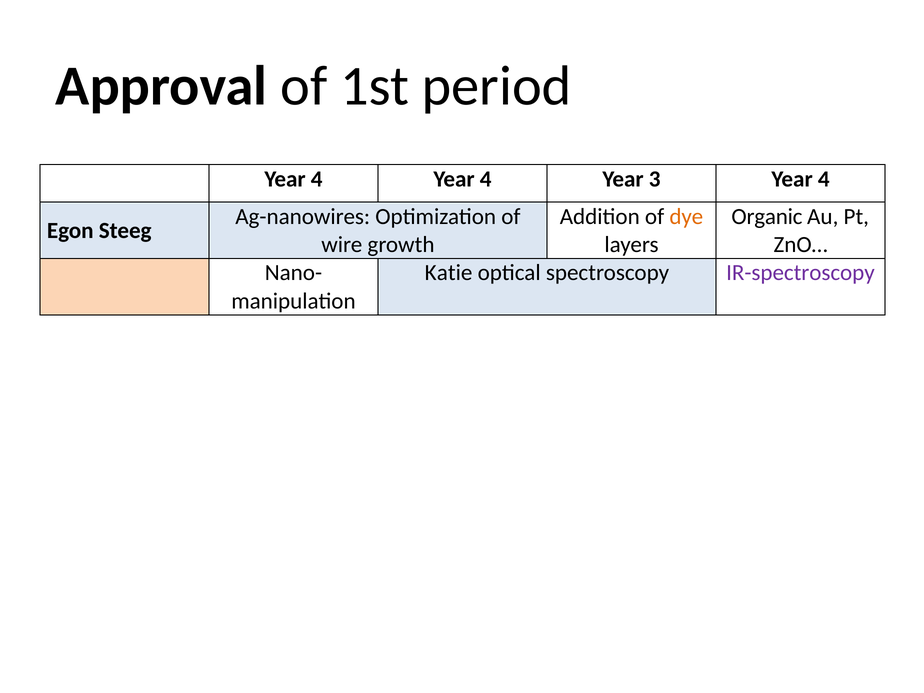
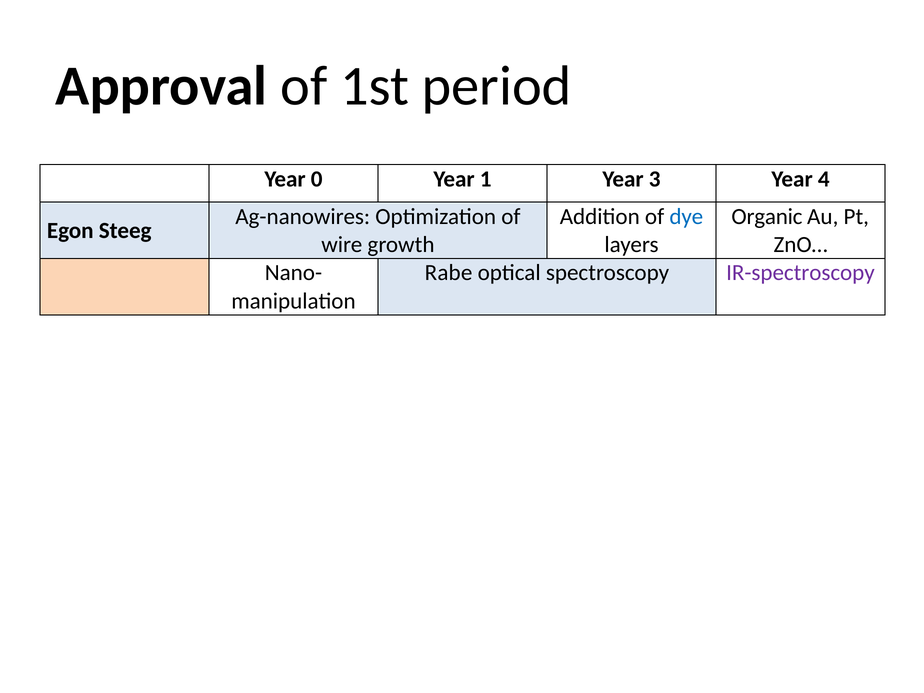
4: 4 -> 0 (317, 179)
4: 4 -> 1 (486, 179)
dye colour: orange -> blue (686, 216)
Katie: Katie -> Rabe (449, 273)
